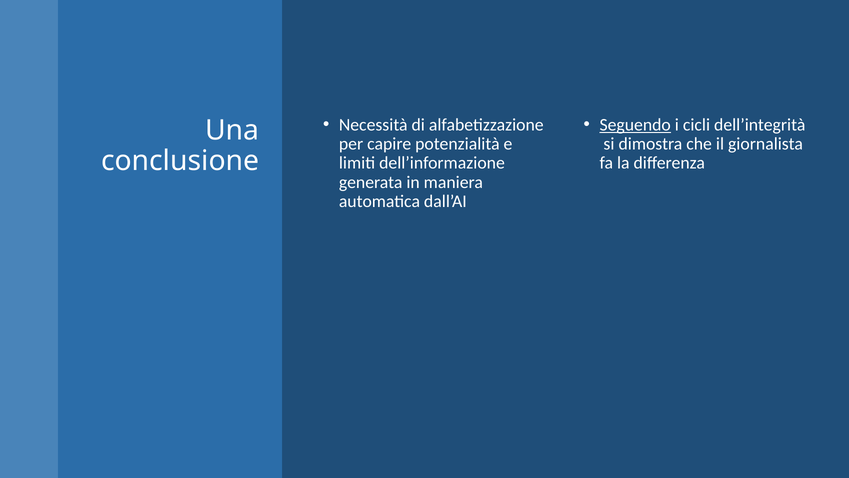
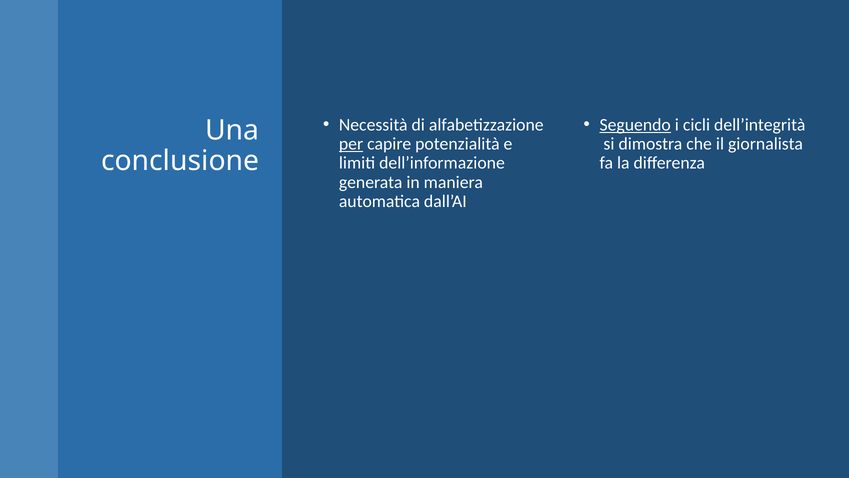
per underline: none -> present (351, 144)
